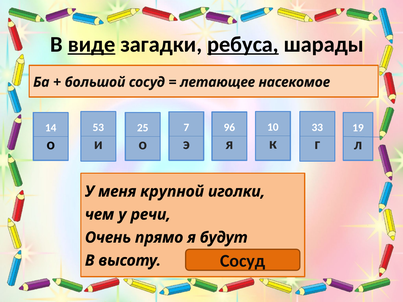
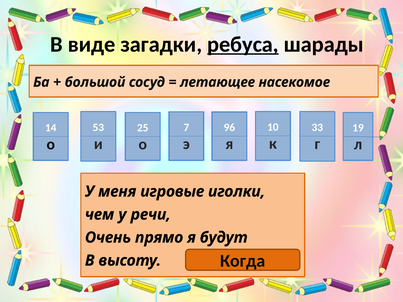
виде underline: present -> none (92, 44)
крупной: крупной -> игровые (172, 192)
высоту Сосуд: Сосуд -> Когда (243, 261)
